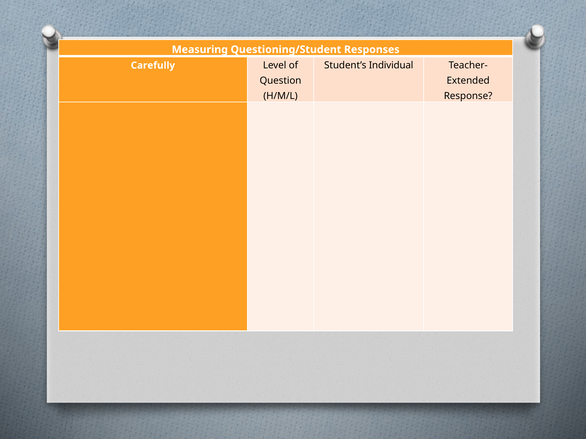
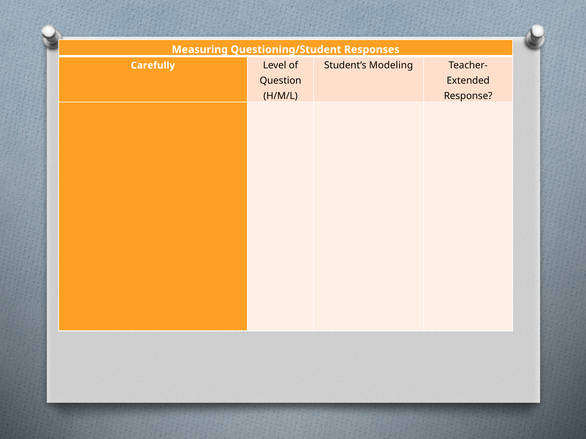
Individual: Individual -> Modeling (391, 65)
